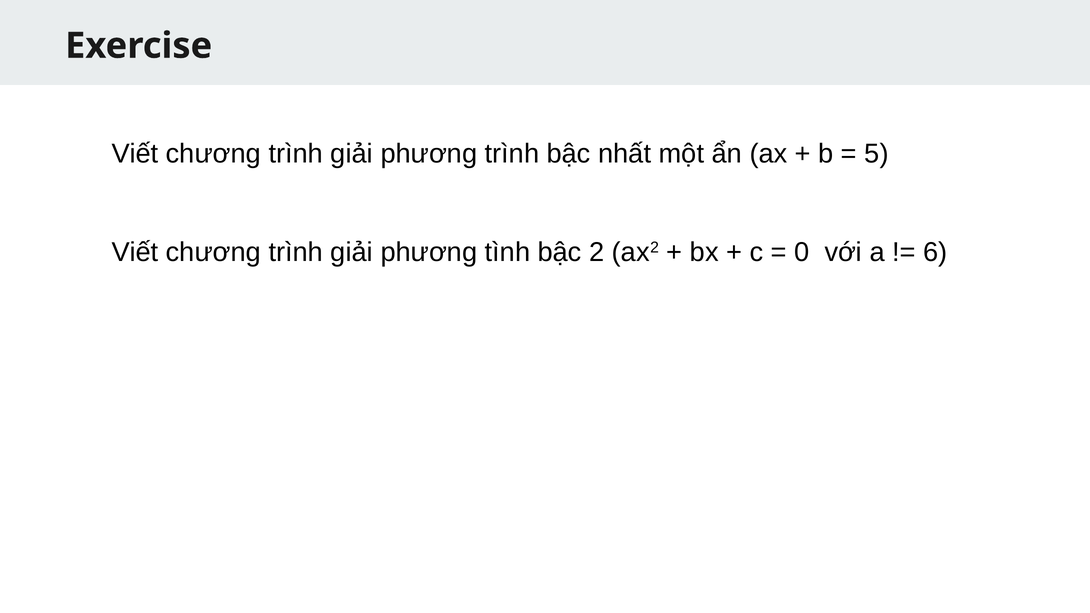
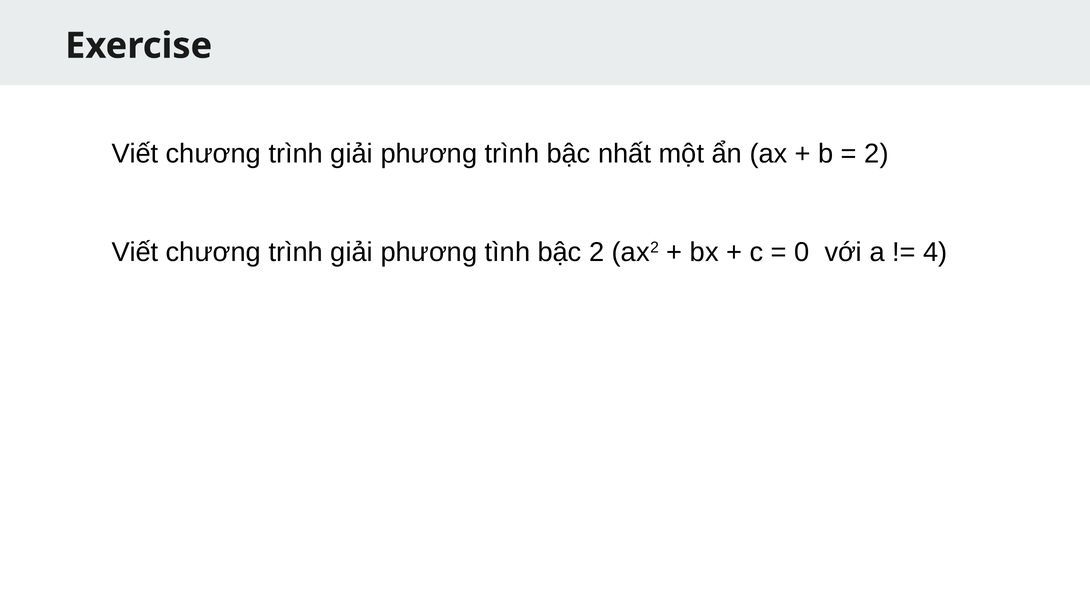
5: 5 -> 2 (877, 154)
6: 6 -> 4 (935, 252)
